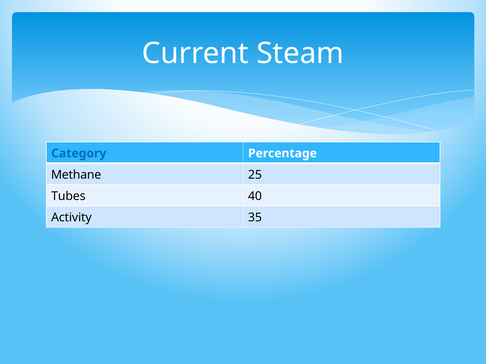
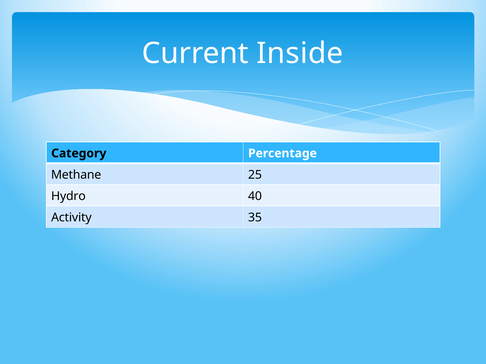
Steam: Steam -> Inside (300, 53)
Category colour: blue -> black (79, 154)
Tubes: Tubes -> Hydro (68, 196)
